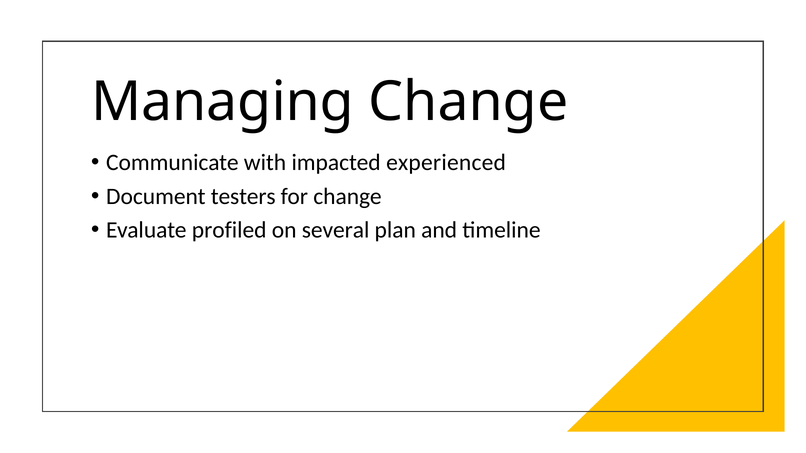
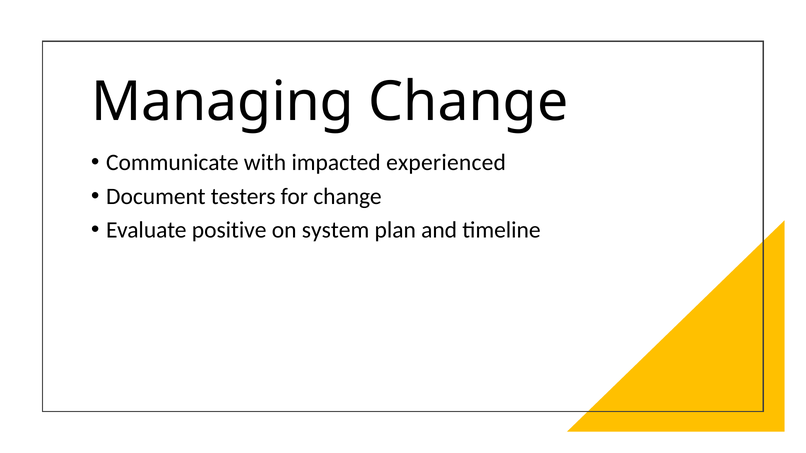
profiled: profiled -> positive (229, 230)
several: several -> system (336, 230)
